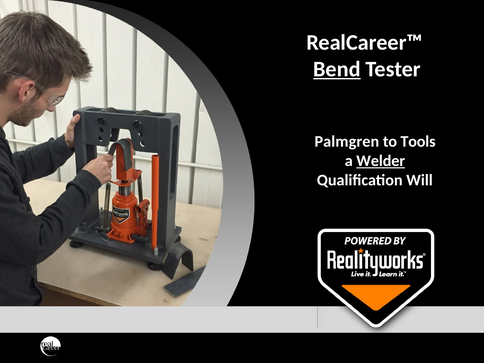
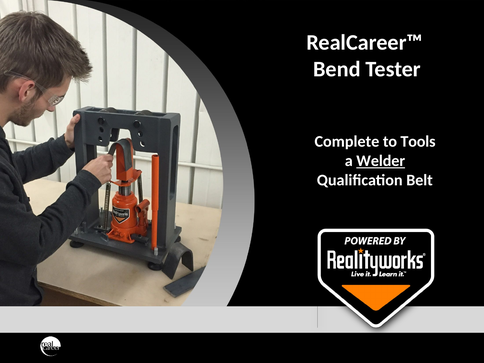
Bend underline: present -> none (337, 69)
Palmgren: Palmgren -> Complete (347, 142)
Will: Will -> Belt (420, 180)
